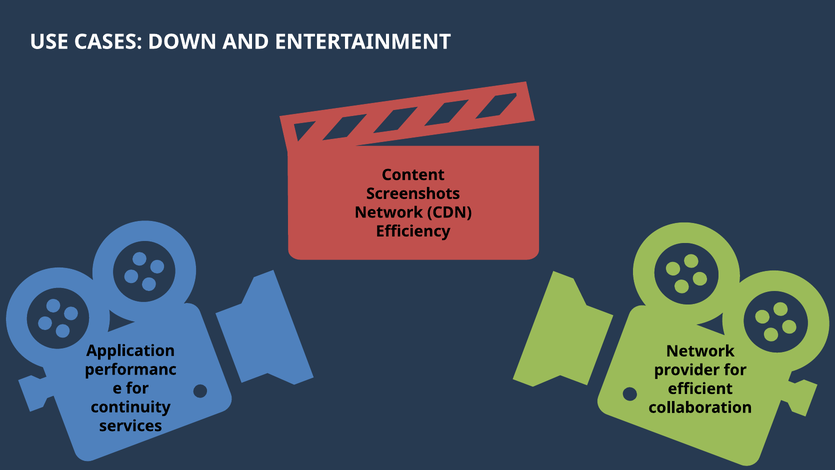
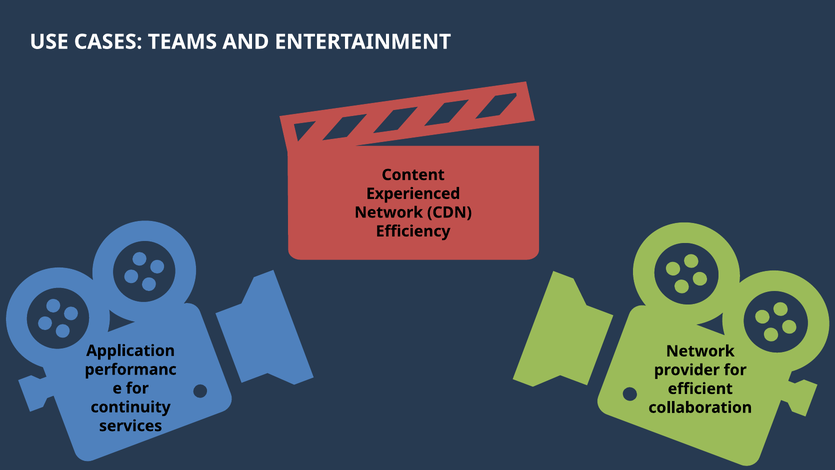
DOWN: DOWN -> TEAMS (182, 42)
Screenshots: Screenshots -> Experienced (413, 194)
